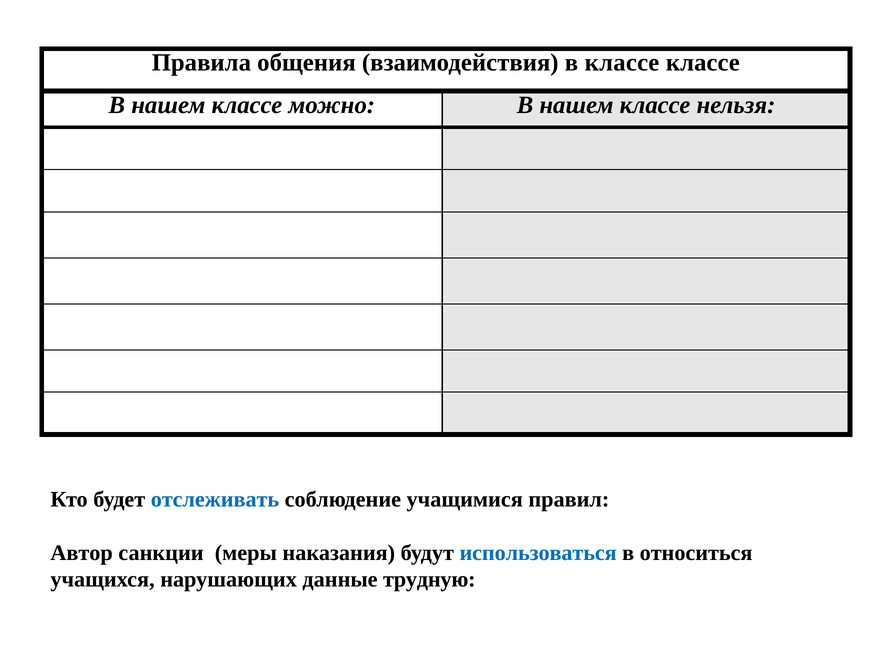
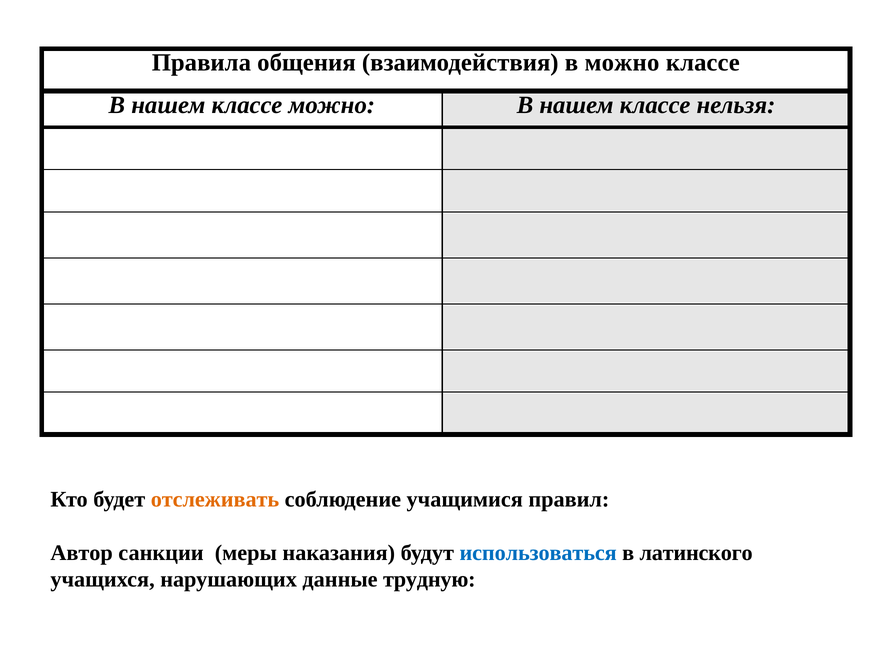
в классе: классе -> можно (622, 63)
отслеживать colour: blue -> orange (215, 499)
относиться: относиться -> латинского (696, 552)
